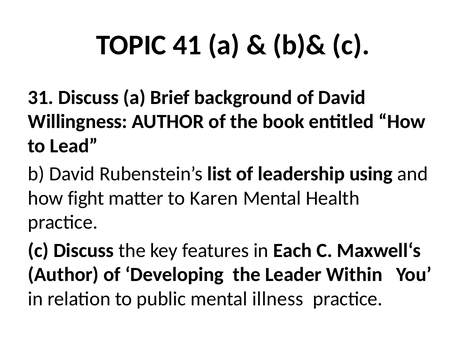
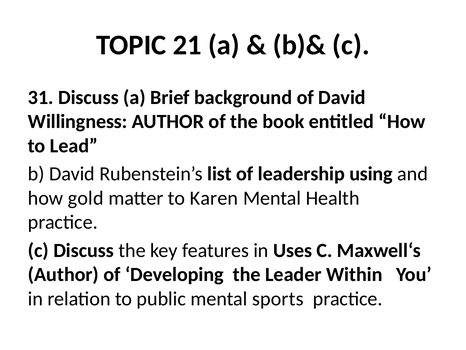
41: 41 -> 21 (187, 45)
fight: fight -> gold (86, 198)
Each: Each -> Uses (293, 250)
illness: illness -> sports (278, 298)
